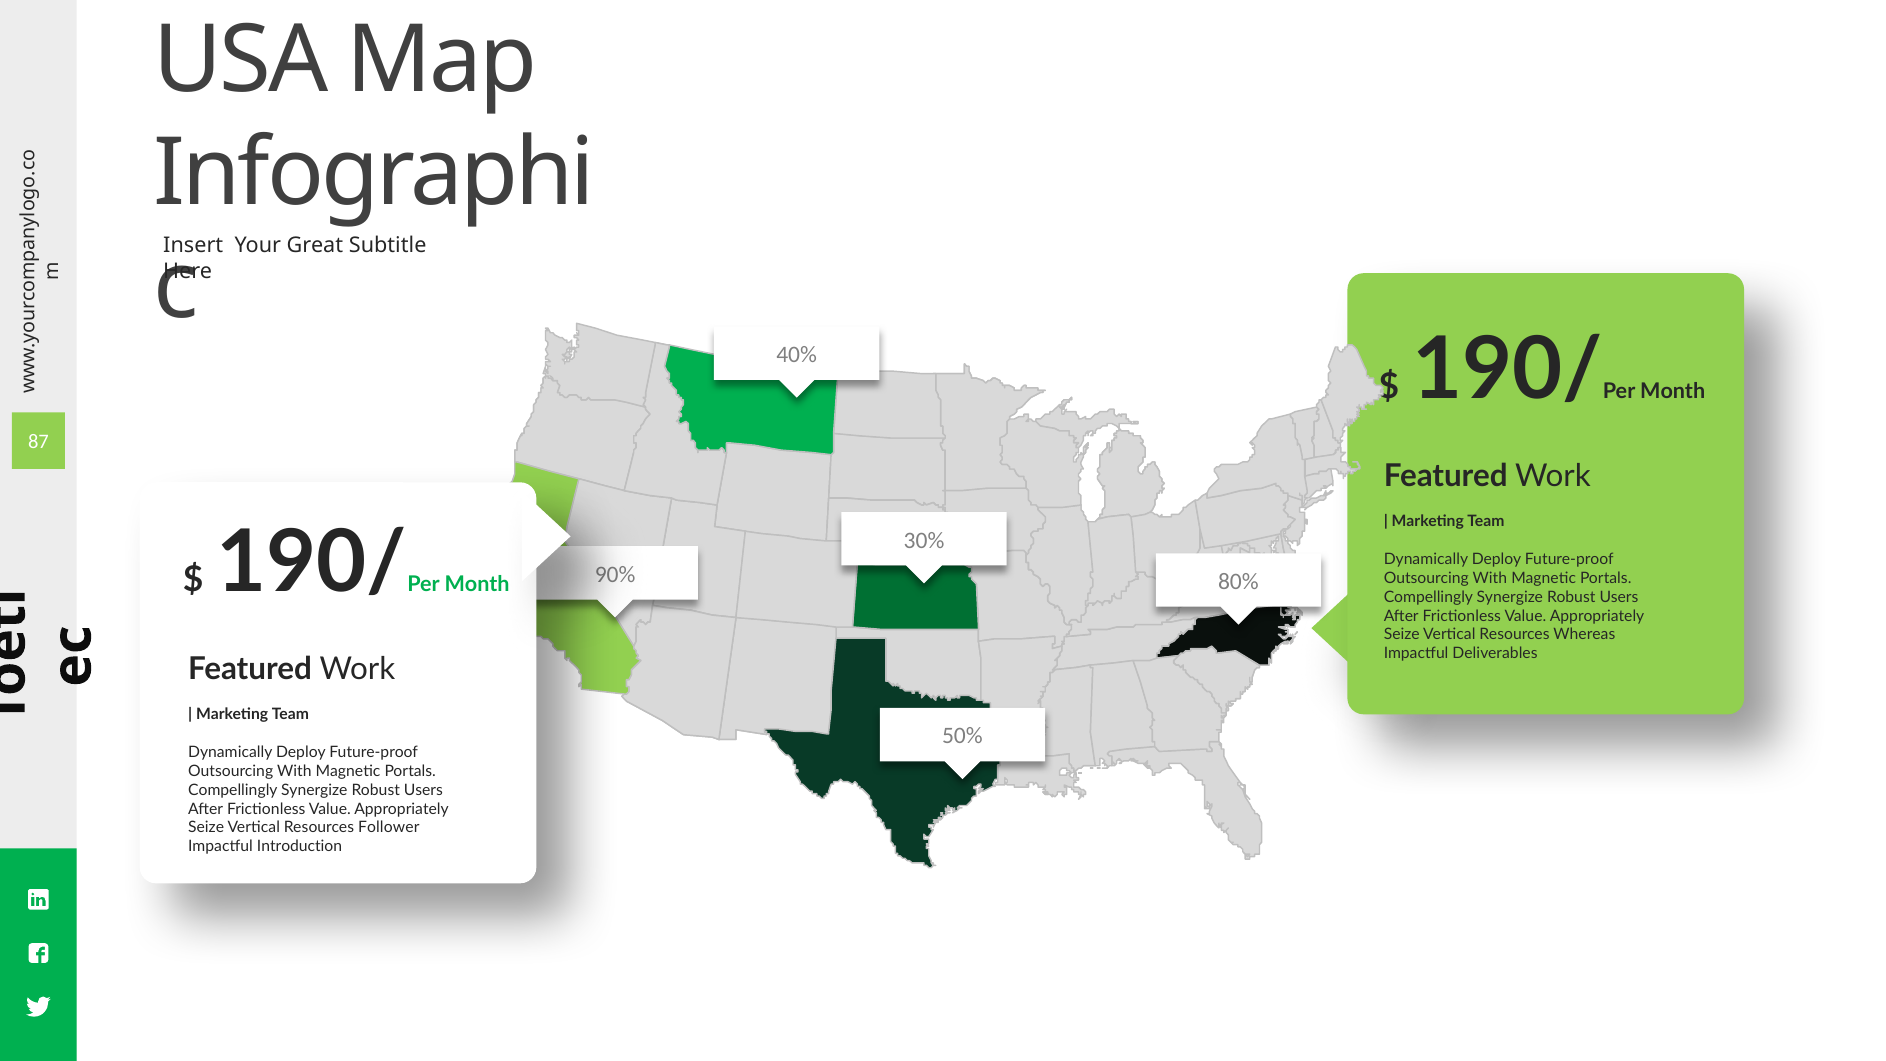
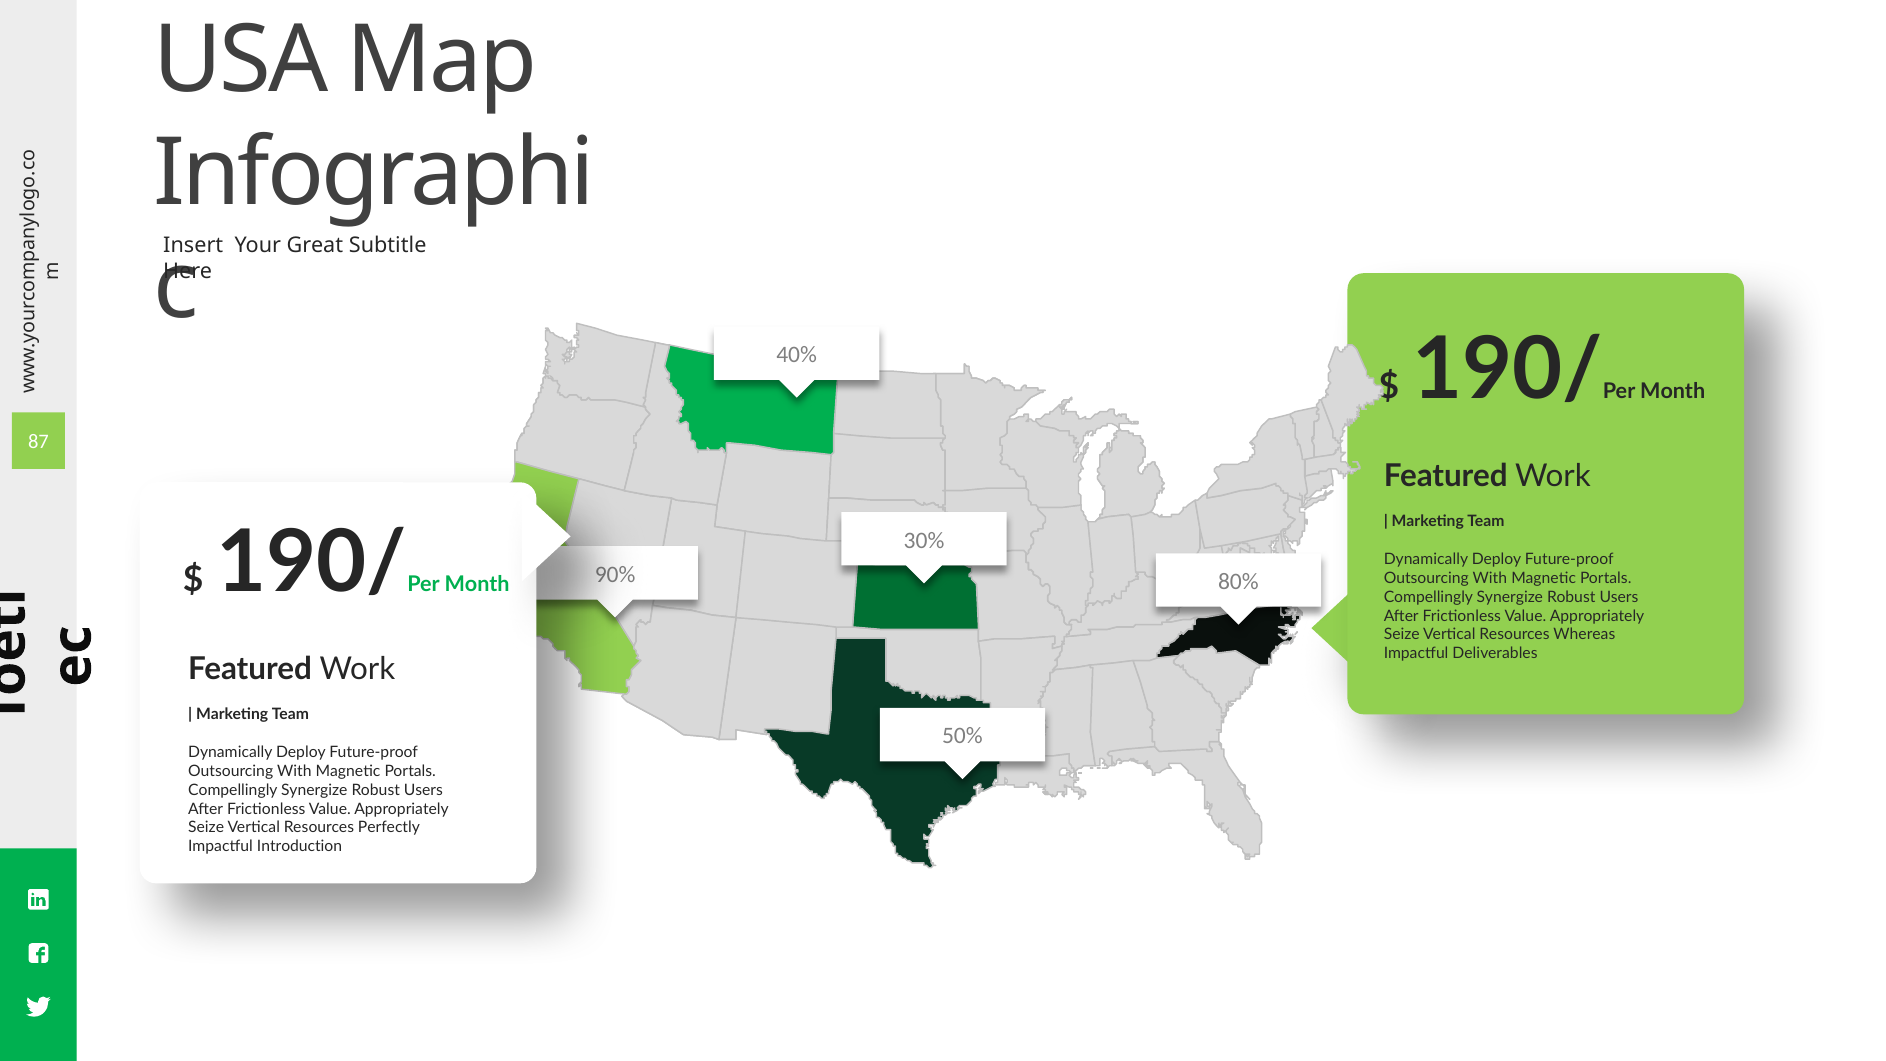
Follower: Follower -> Perfectly (389, 828)
